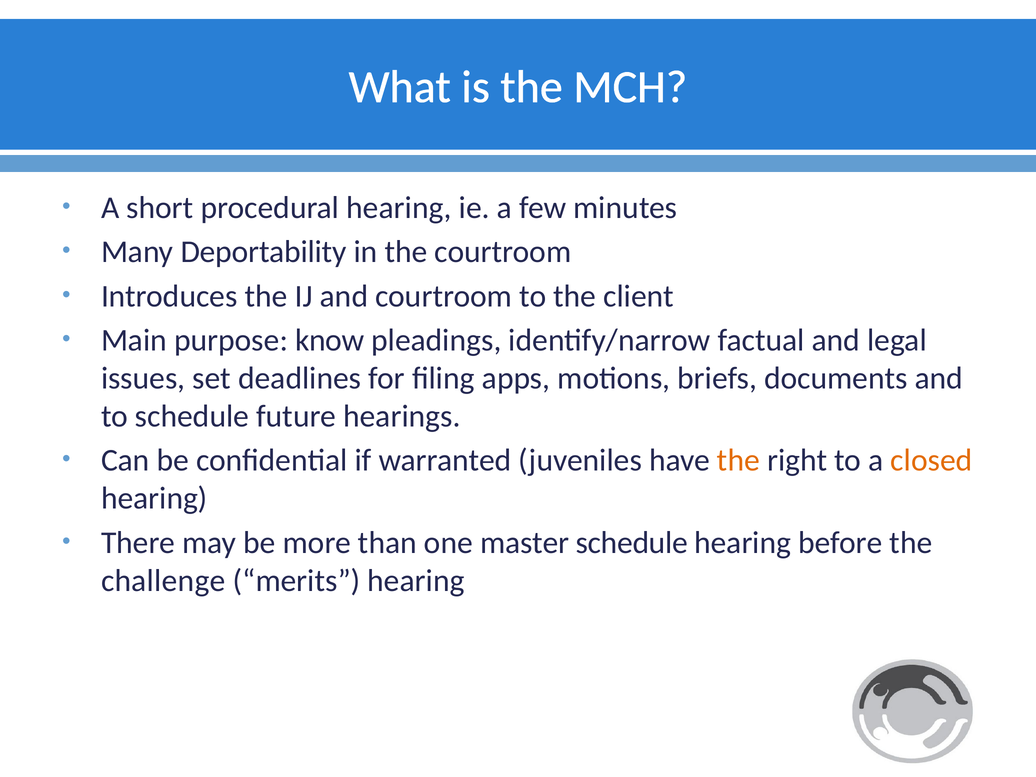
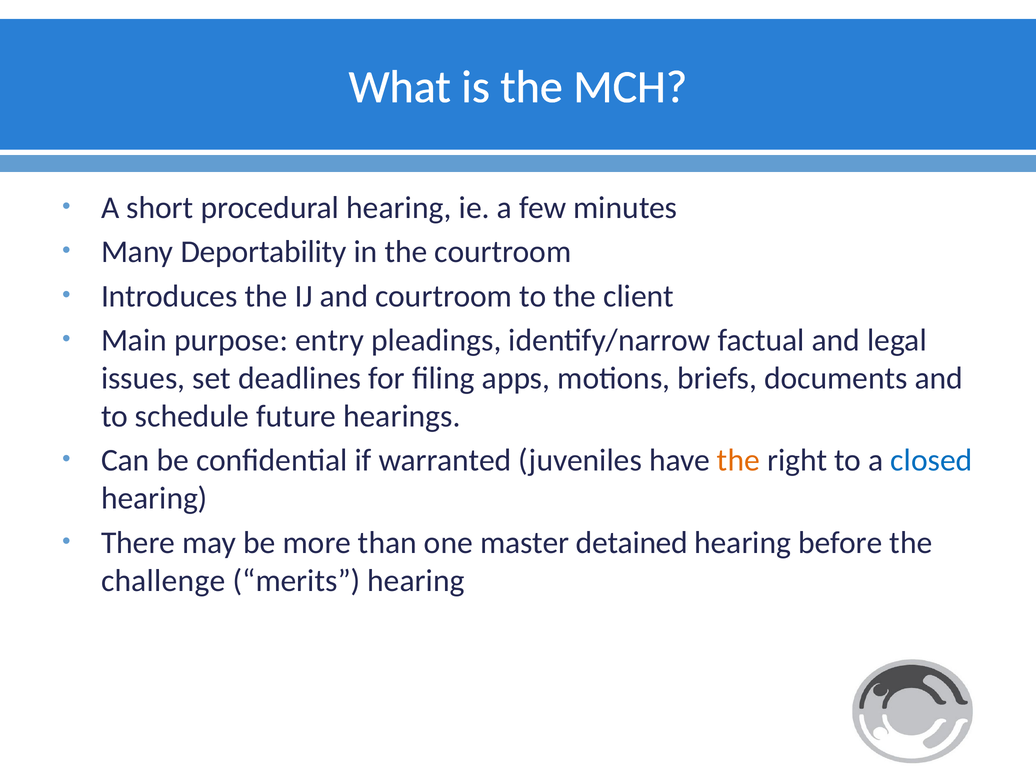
know: know -> entry (330, 340)
closed colour: orange -> blue (931, 461)
master schedule: schedule -> detained (632, 543)
